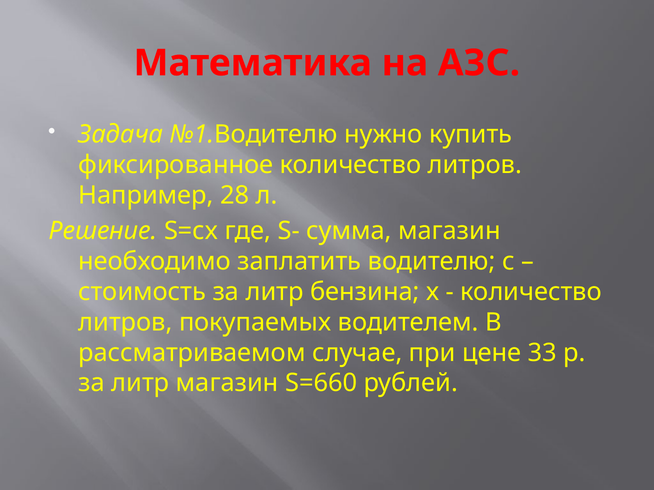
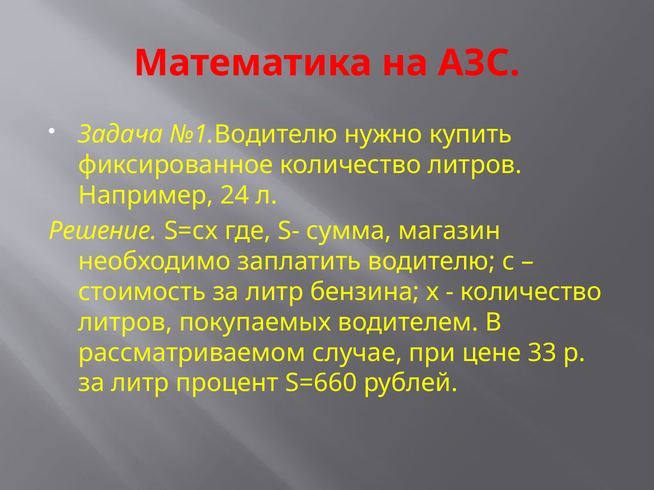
28: 28 -> 24 (235, 196)
литр магазин: магазин -> процент (227, 383)
